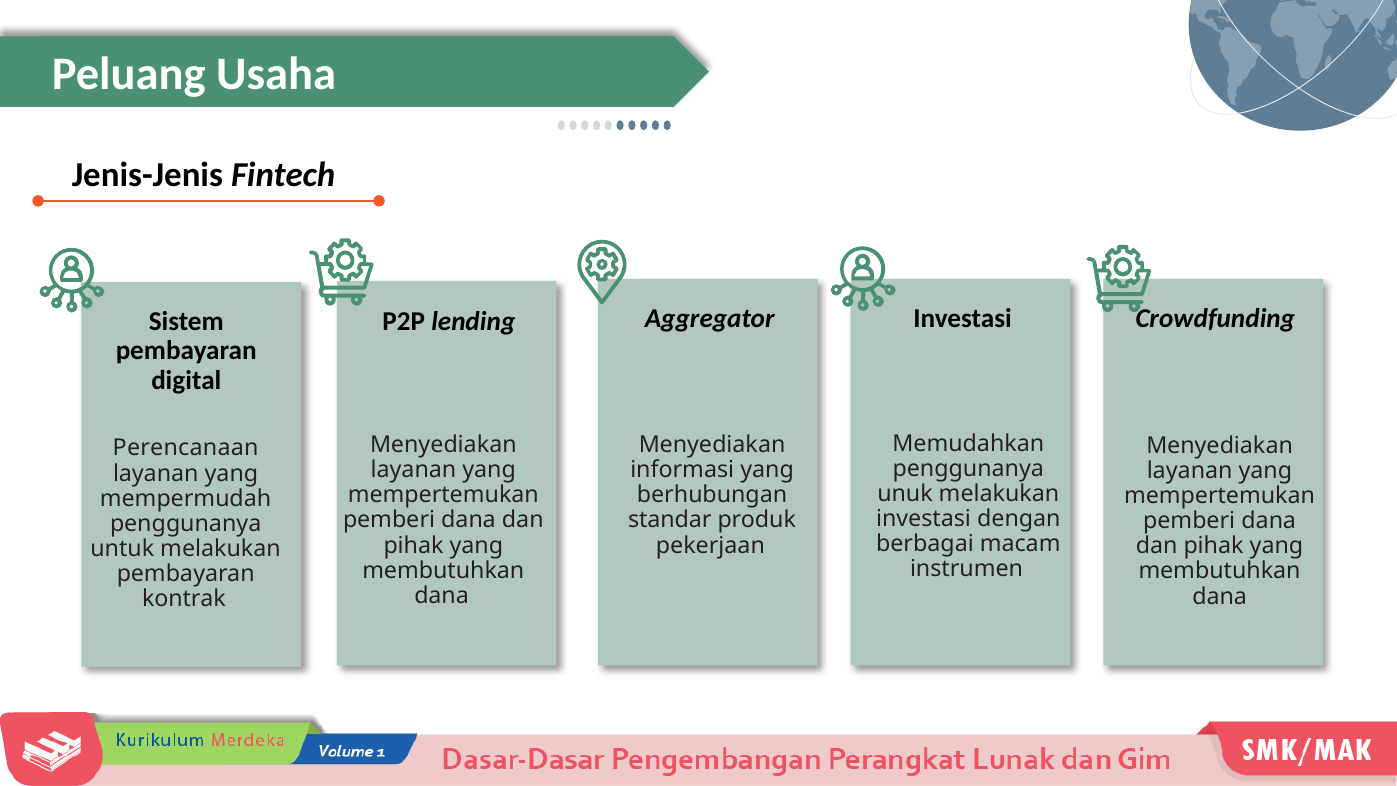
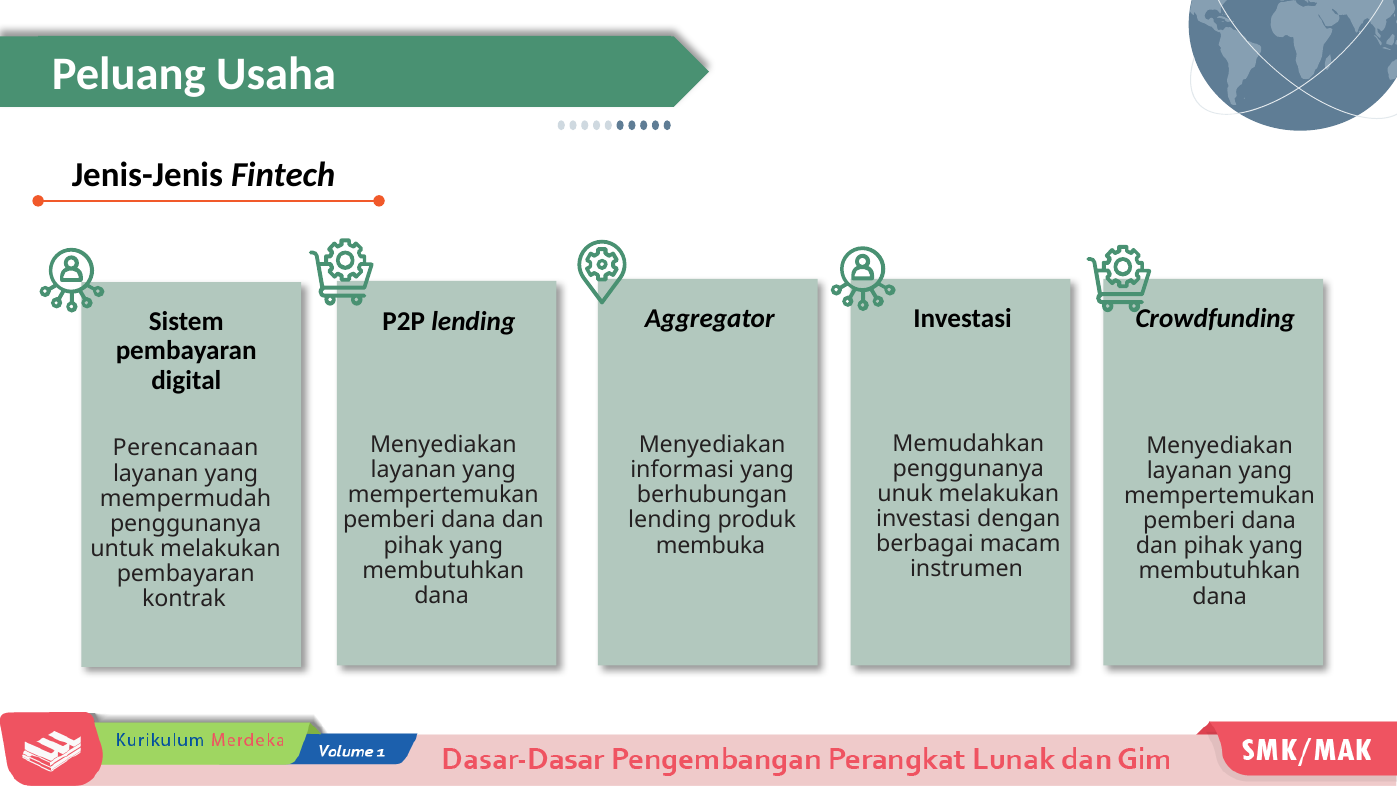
standar: standar -> lending (670, 520)
pekerjaan: pekerjaan -> membuka (710, 545)
